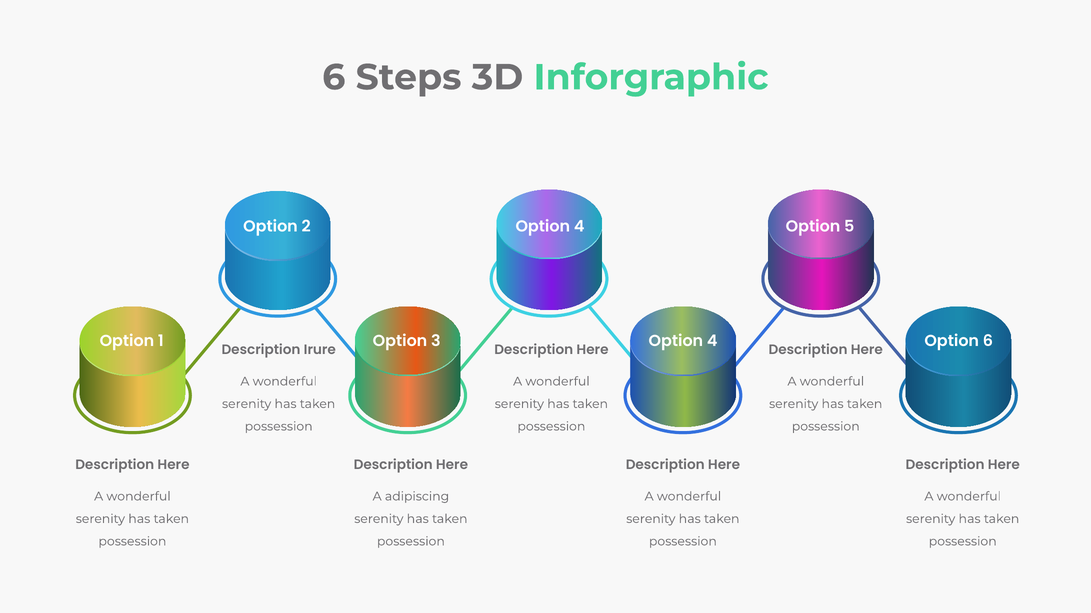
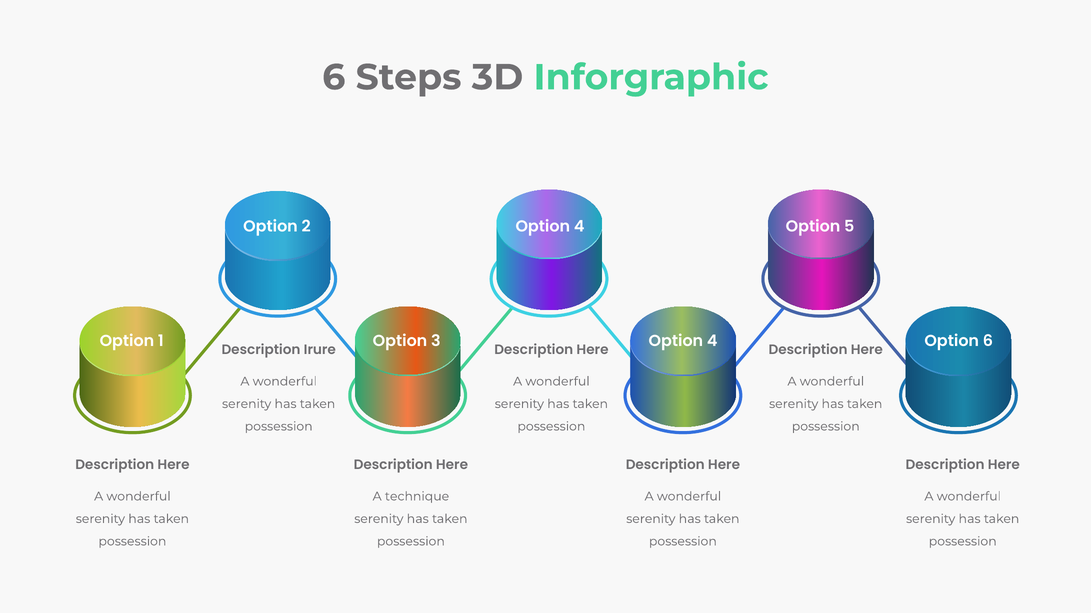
adipiscing: adipiscing -> technique (417, 497)
